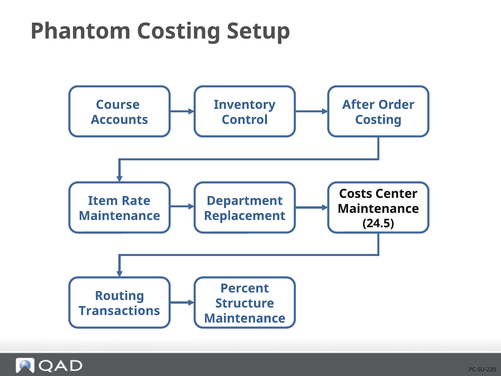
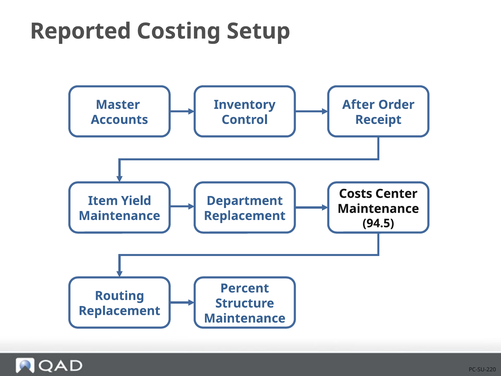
Phantom: Phantom -> Reported (81, 31)
Course: Course -> Master (118, 105)
Costing: Costing -> Receipt (378, 120)
Rate: Rate -> Yield (136, 201)
24.5: 24.5 -> 94.5 (378, 223)
Transactions: Transactions -> Replacement (119, 311)
